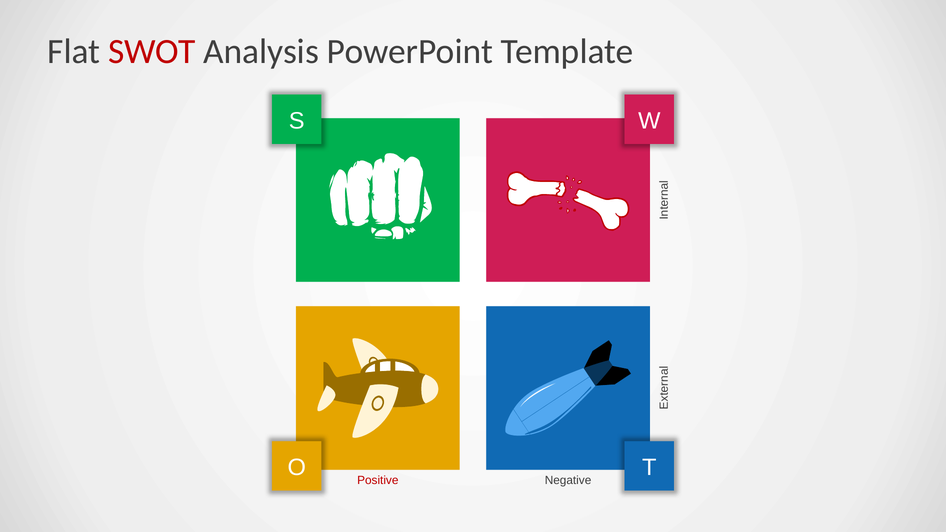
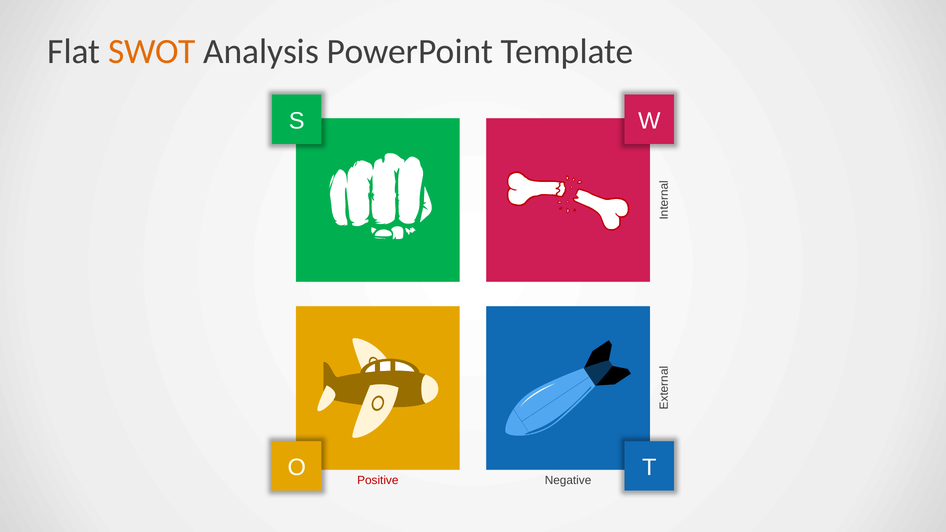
SWOT colour: red -> orange (152, 51)
